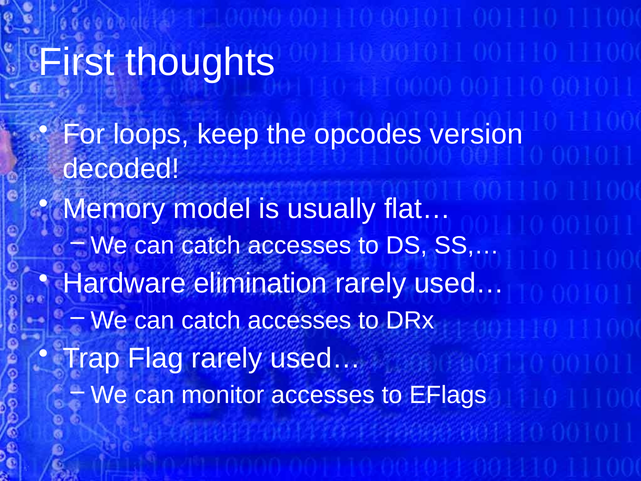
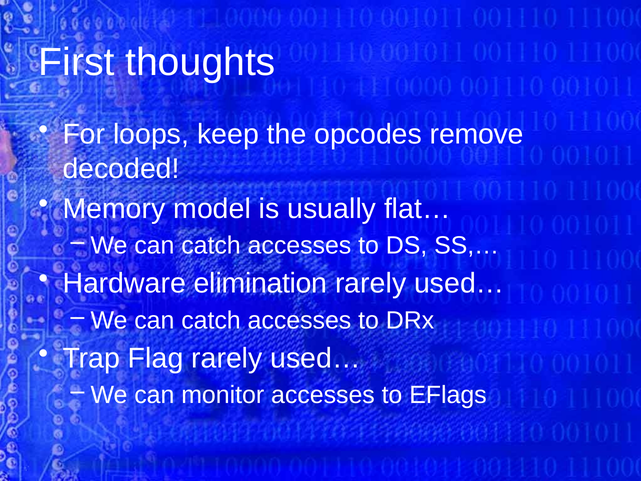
version: version -> remove (477, 134)
